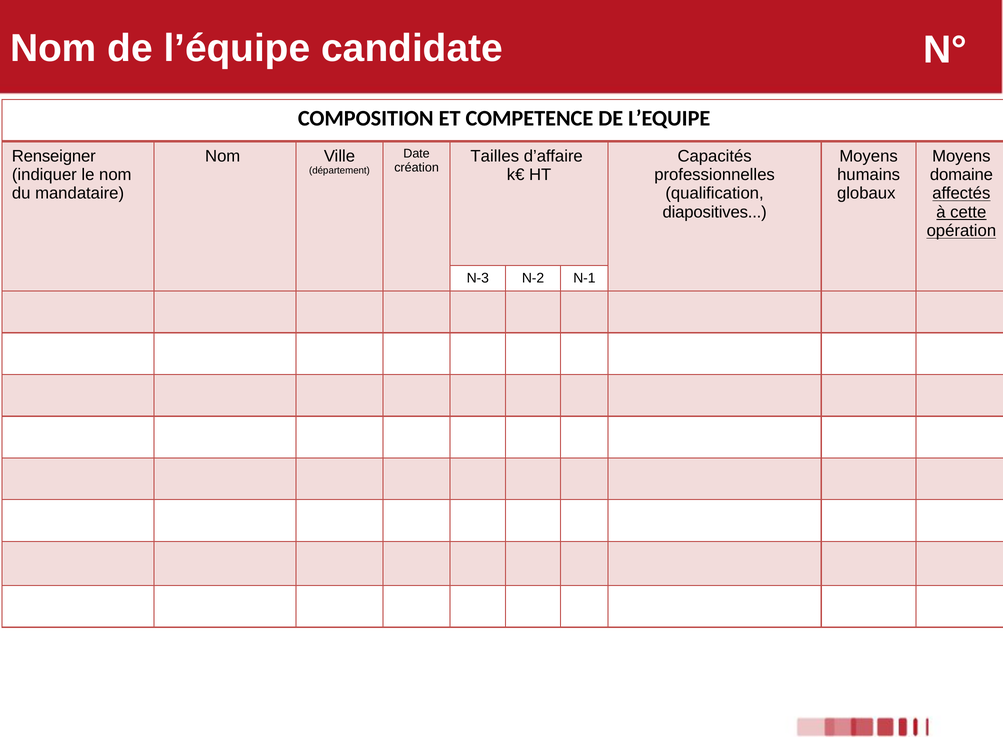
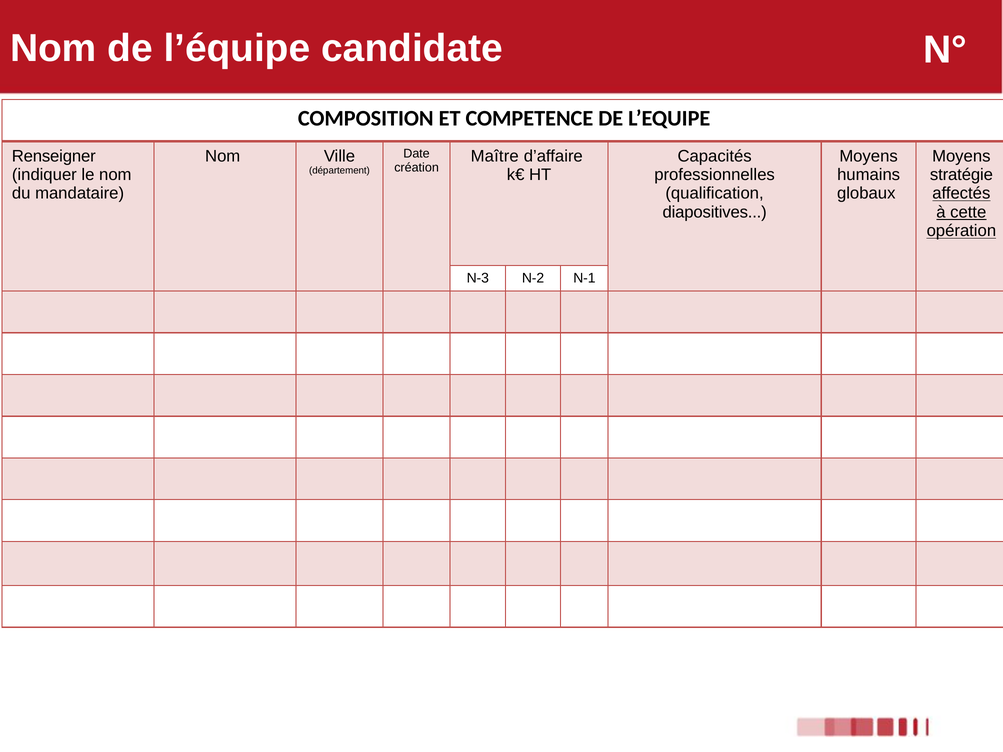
Tailles: Tailles -> Maître (495, 156)
domaine: domaine -> stratégie (961, 175)
